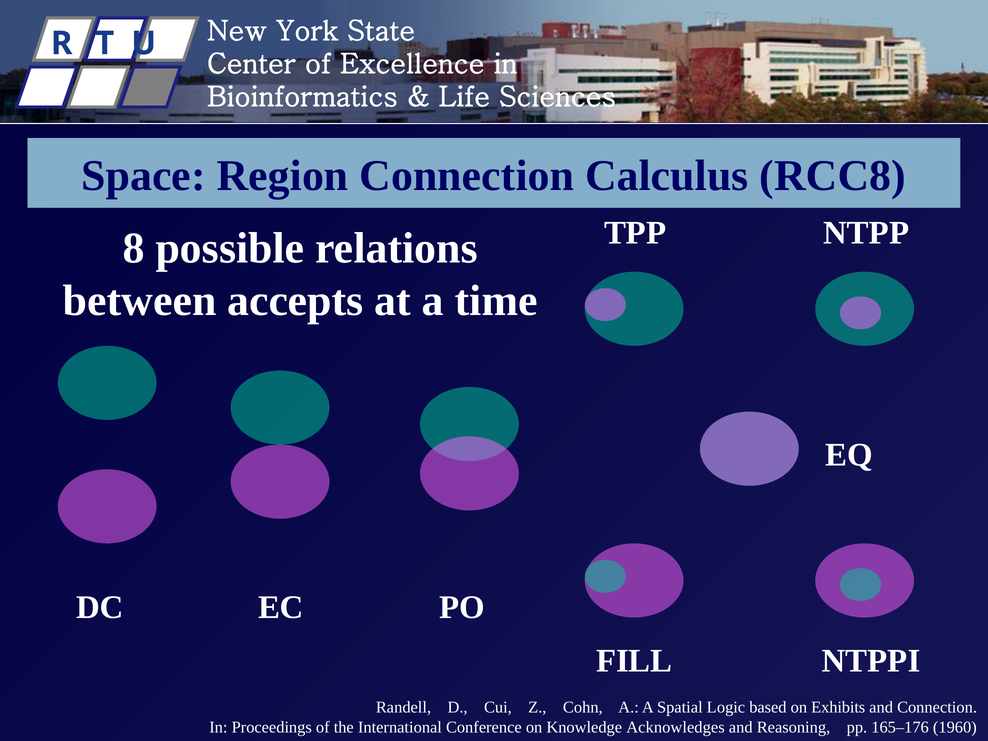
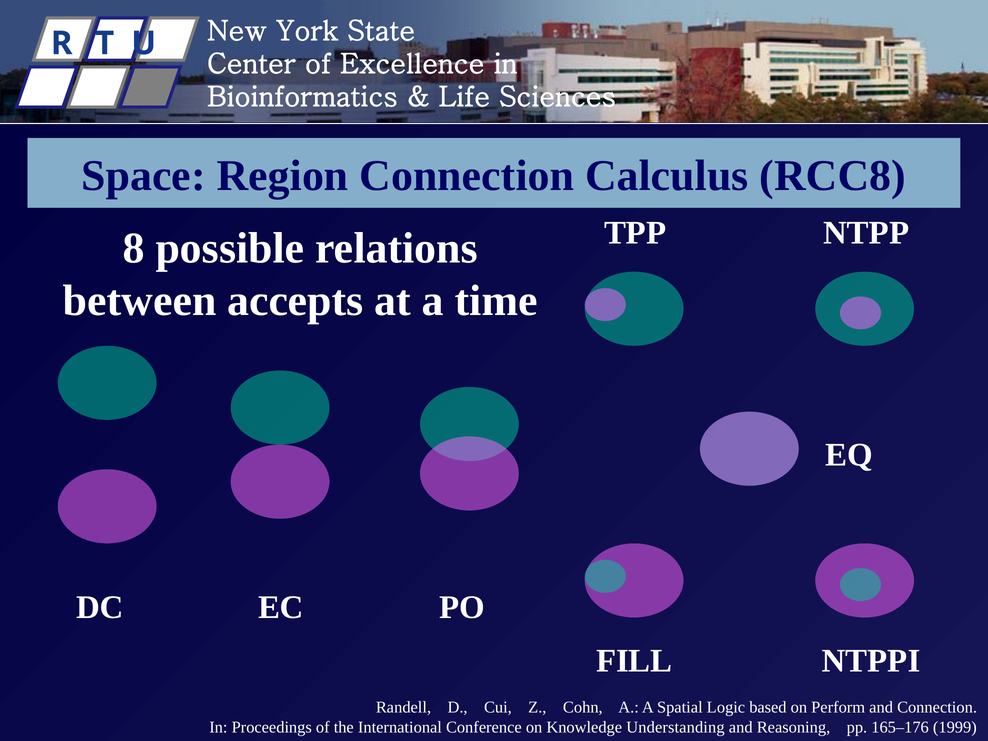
Exhibits: Exhibits -> Perform (838, 707)
Acknowledges: Acknowledges -> Understanding (675, 727)
1960: 1960 -> 1999 (955, 727)
